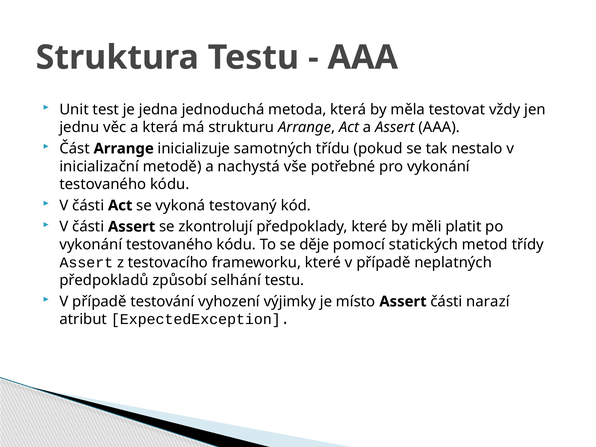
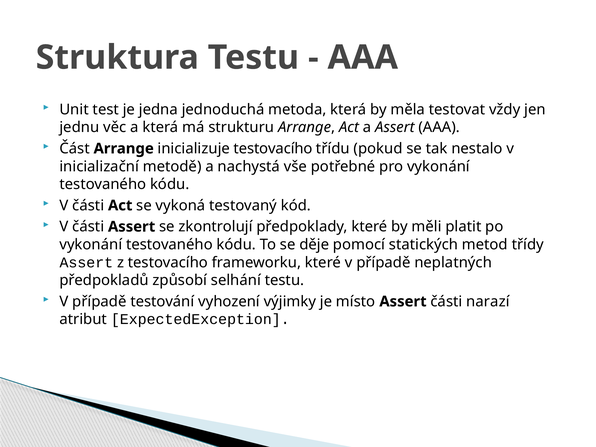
inicializuje samotných: samotných -> testovacího (273, 149)
